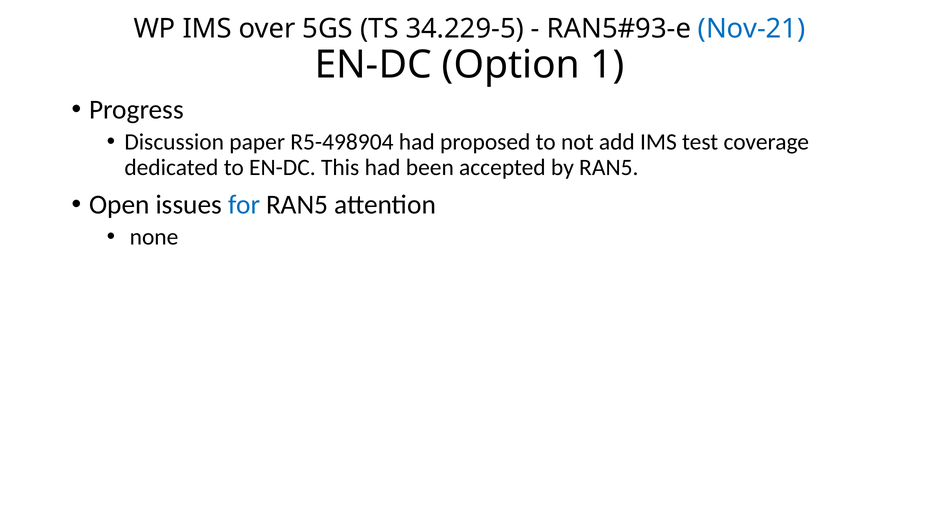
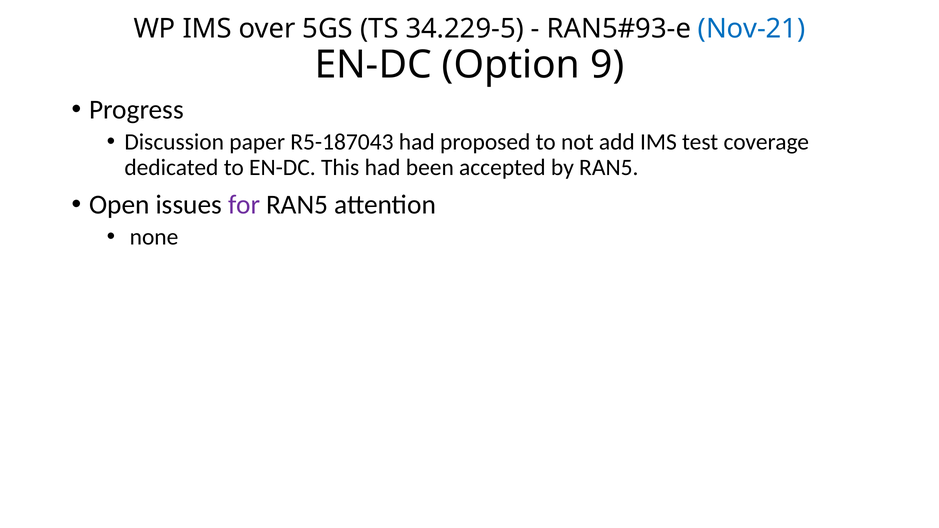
1: 1 -> 9 (607, 65)
R5-498904: R5-498904 -> R5-187043 (342, 142)
for colour: blue -> purple (244, 205)
